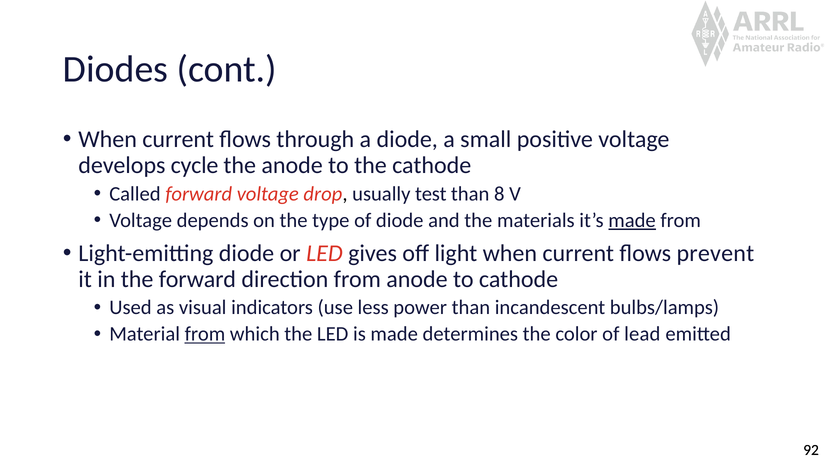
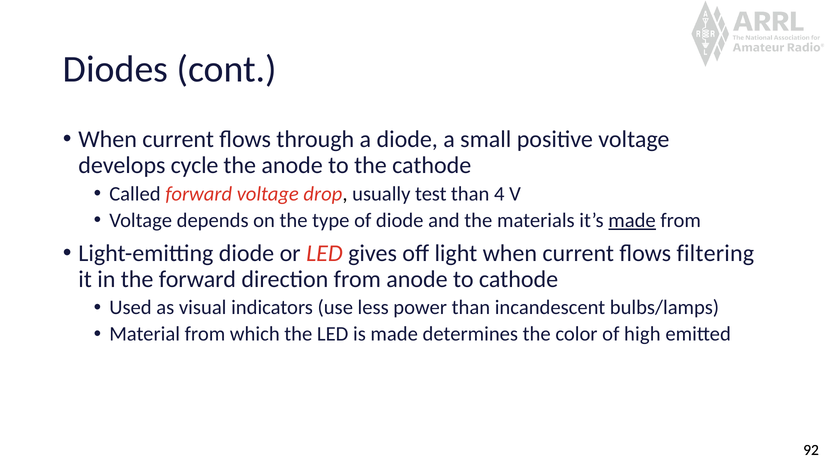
8: 8 -> 4 (499, 194)
prevent: prevent -> filtering (715, 253)
from underline: present -> none (205, 334)
lead: lead -> high (642, 334)
